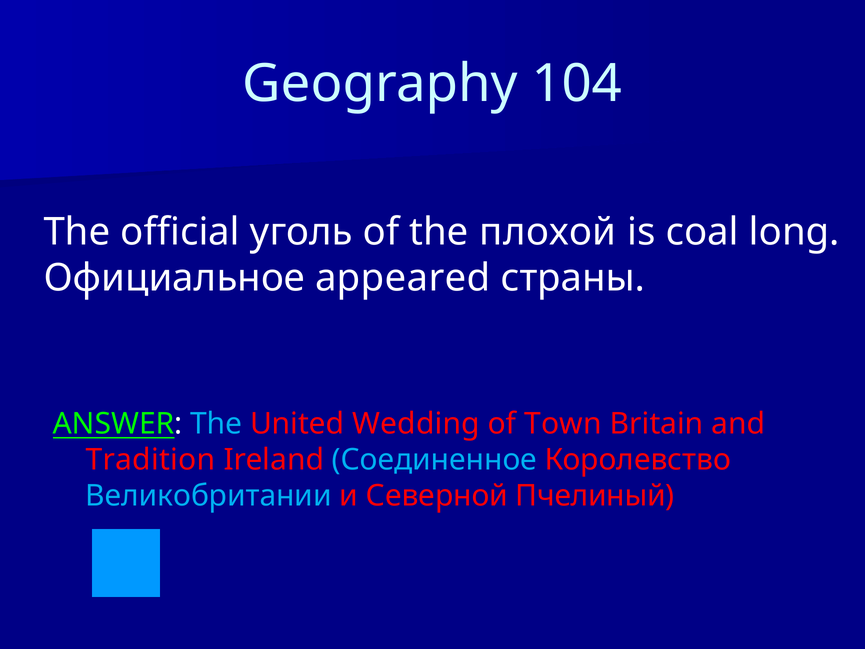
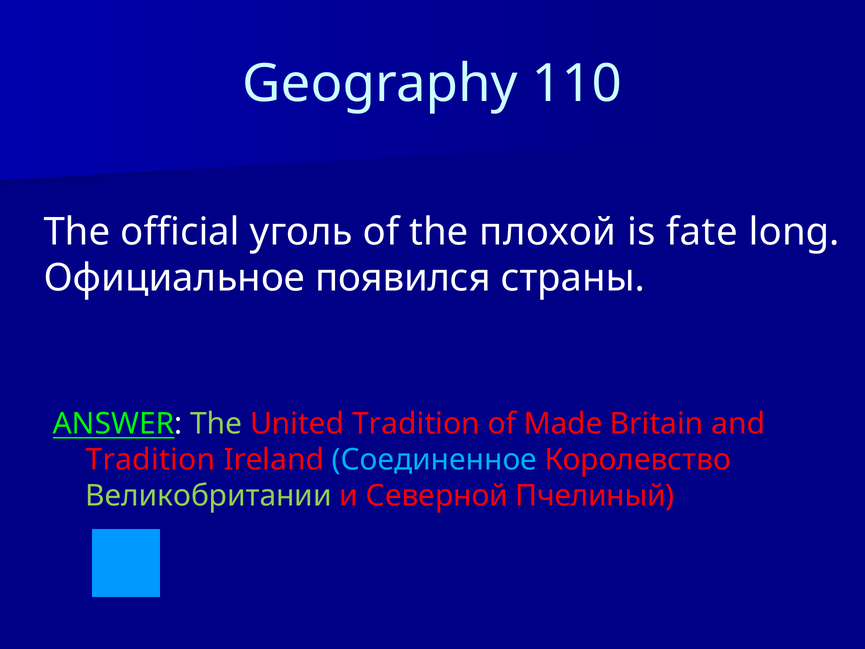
104: 104 -> 110 (577, 84)
coal: coal -> fate (702, 232)
appeared: appeared -> появился (403, 278)
The colour: light blue -> light green (216, 424)
United Wedding: Wedding -> Tradition (416, 424)
Town: Town -> Made (563, 424)
Великобритании colour: light blue -> light green (209, 496)
